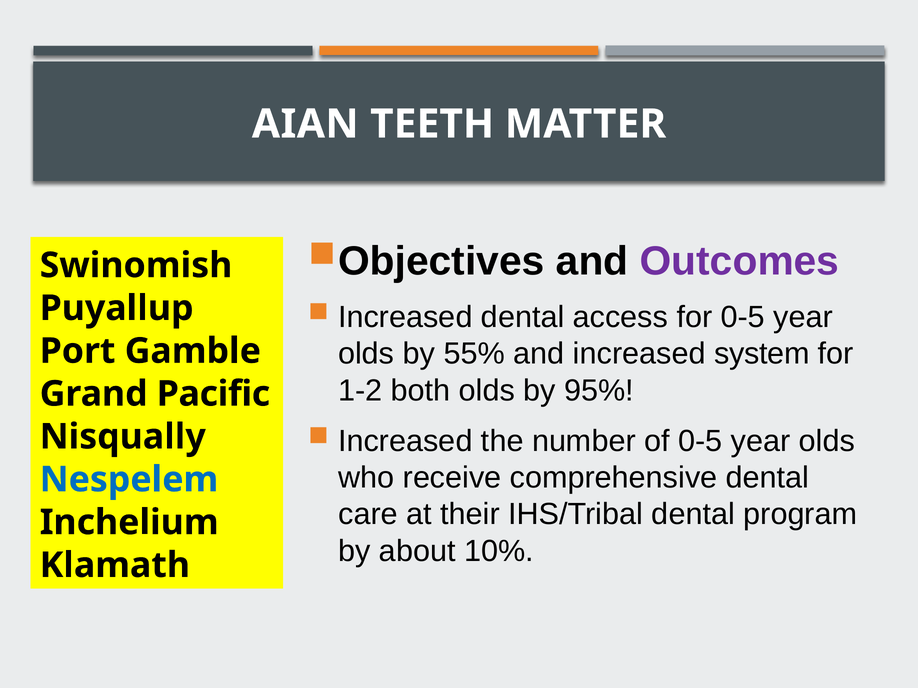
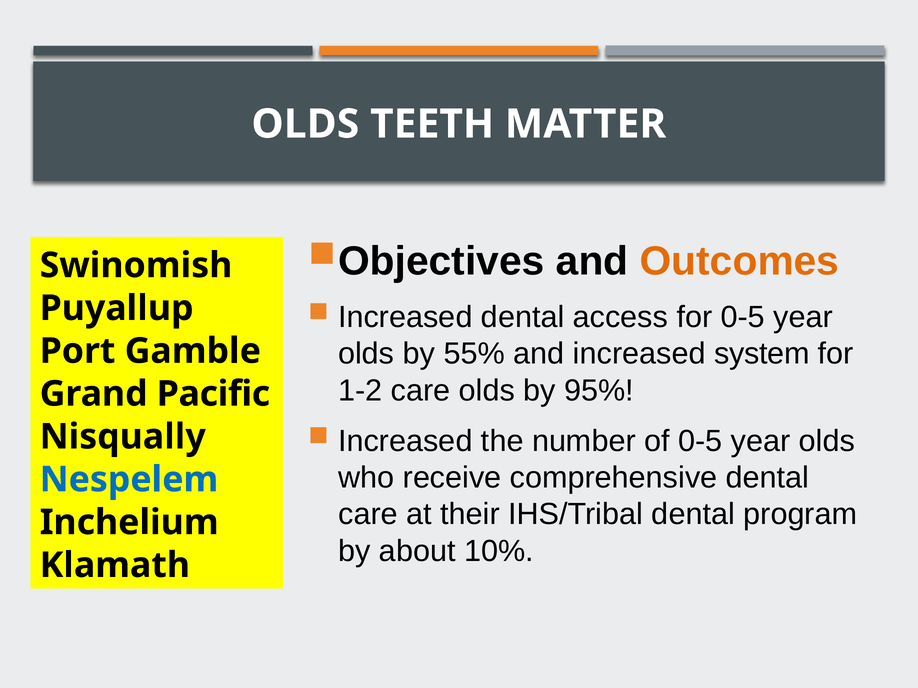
AIAN: AIAN -> OLDS (305, 124)
Outcomes colour: purple -> orange (739, 261)
1-2 both: both -> care (421, 391)
